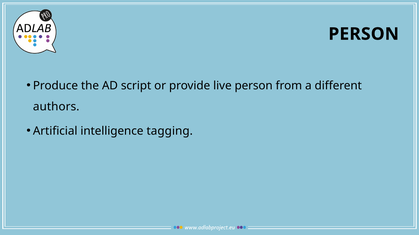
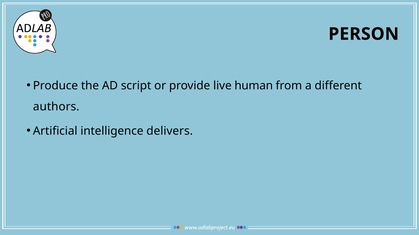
live person: person -> human (254, 86)
tagging: tagging -> delivers (170, 131)
